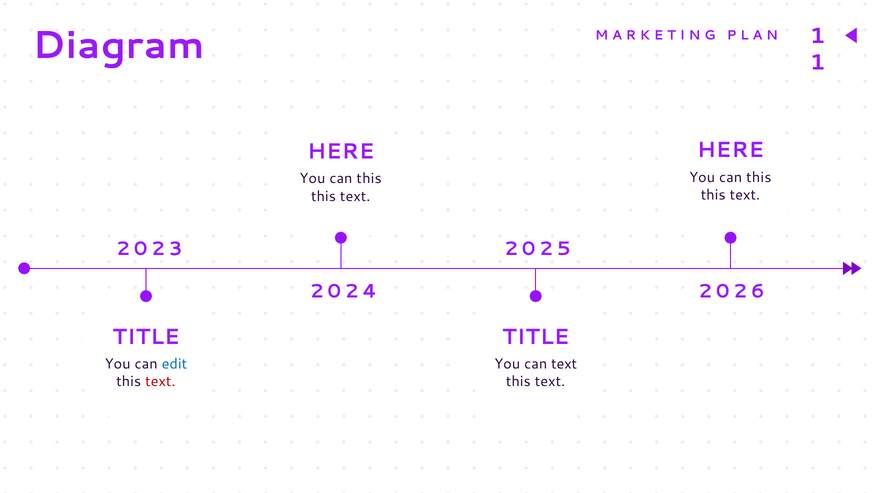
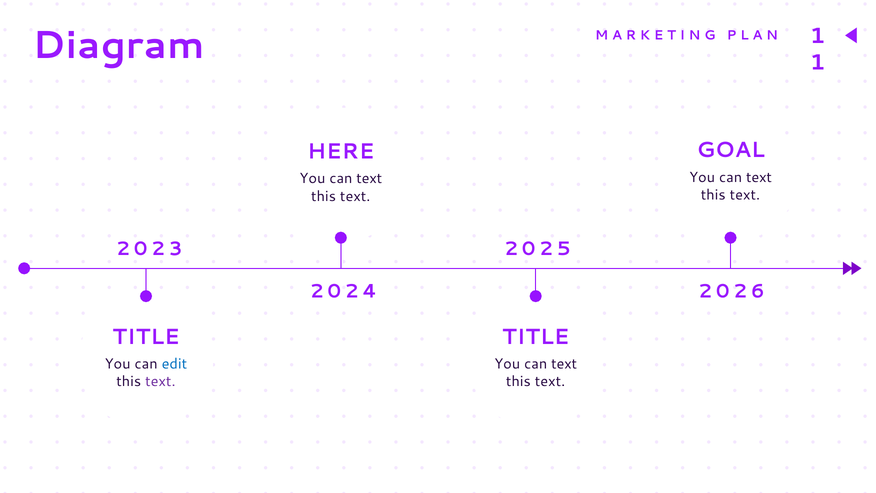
HERE: HERE -> GOAL (731, 150)
this: this -> text (759, 177)
this: this -> text (369, 179)
text colour: red -> purple (160, 381)
